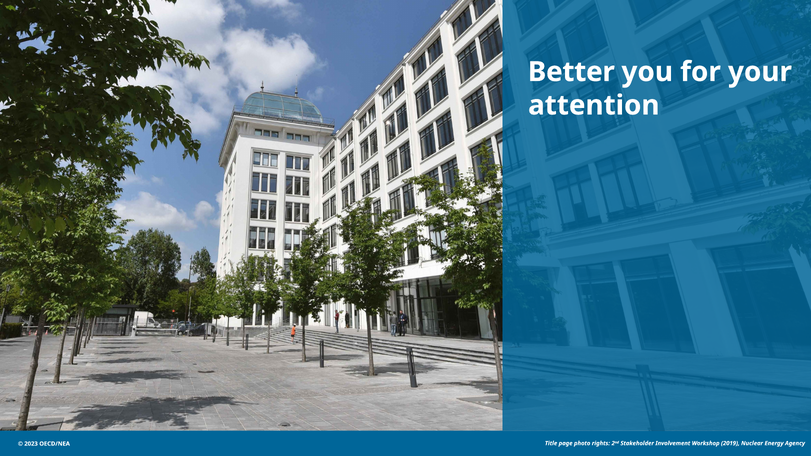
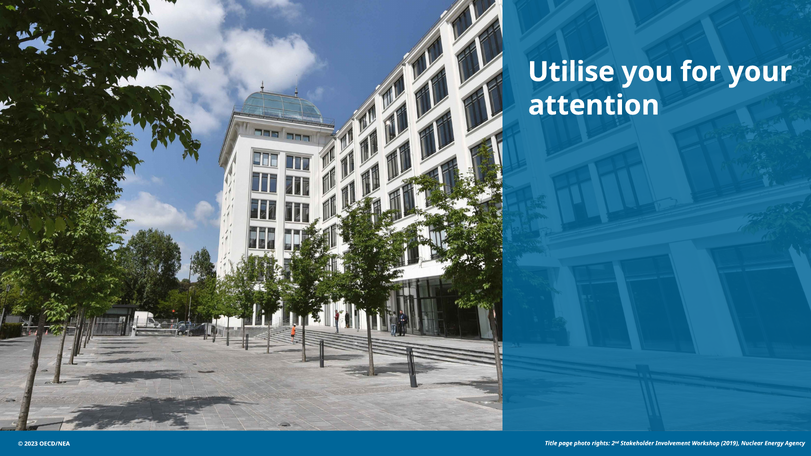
Better: Better -> Utilise (571, 72)
